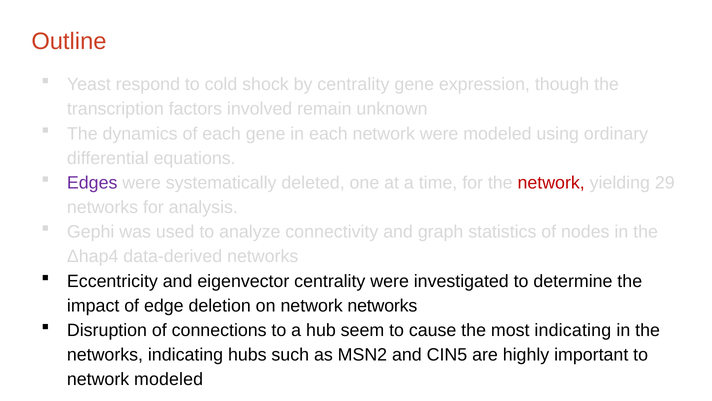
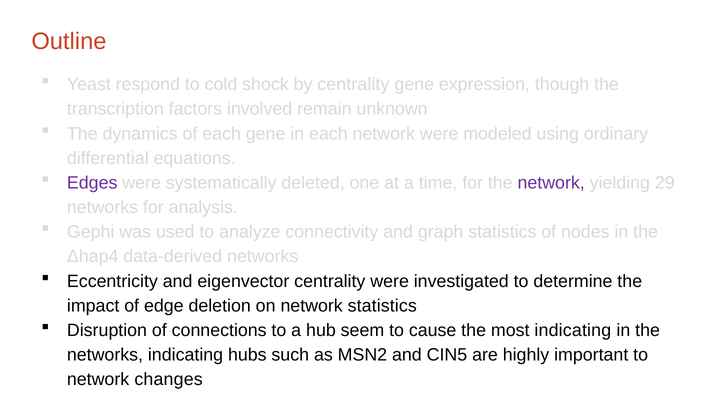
network colour: red -> purple (551, 183)
network networks: networks -> statistics (382, 305)
network modeled: modeled -> changes (169, 379)
